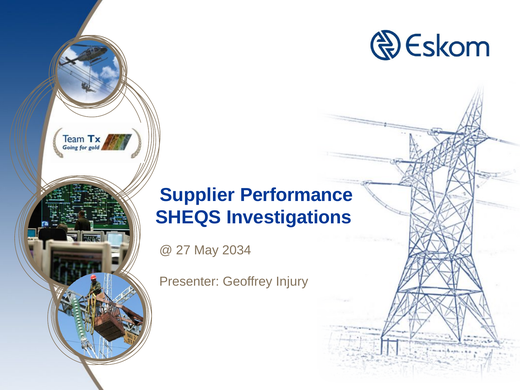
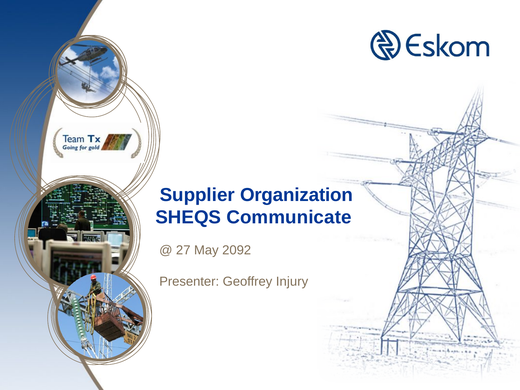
Performance: Performance -> Organization (296, 195)
Investigations: Investigations -> Communicate (289, 217)
2034: 2034 -> 2092 (237, 250)
